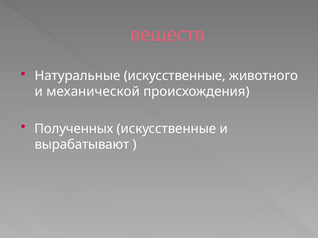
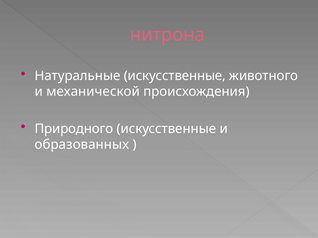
веществ: веществ -> нитрона (167, 35)
Полученных: Полученных -> Природного (74, 129)
вырабатывают: вырабатывают -> образованных (82, 145)
